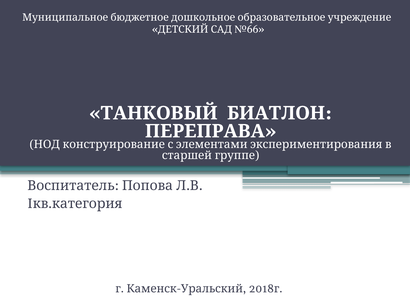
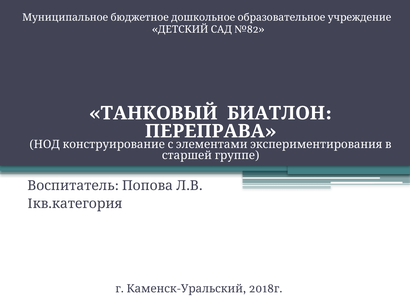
№66: №66 -> №82 (249, 30)
